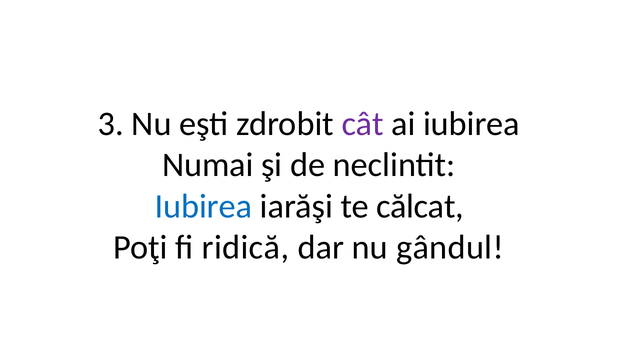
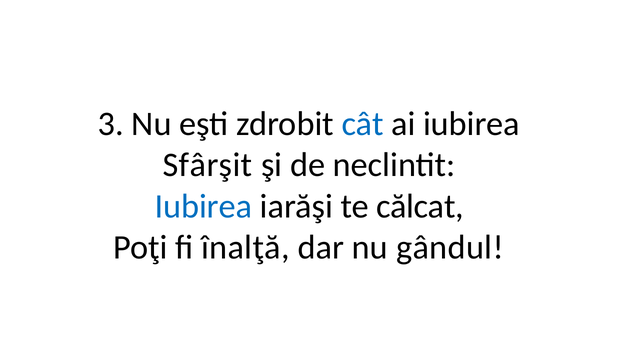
cât colour: purple -> blue (363, 124)
Numai: Numai -> Sfârşit (208, 165)
ridică: ridică -> înalţă (245, 247)
